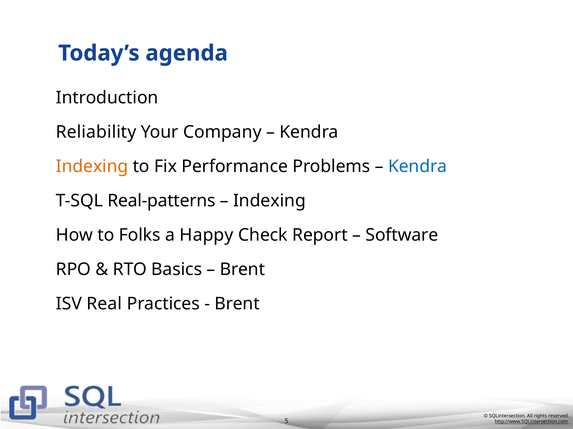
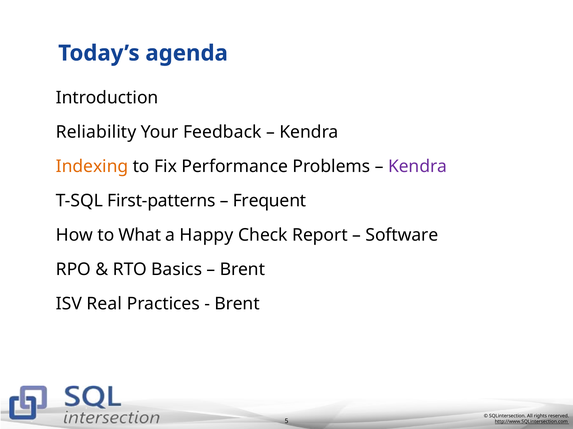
Company: Company -> Feedback (222, 132)
Kendra colour: blue -> purple (418, 167)
Real-patterns: Real-patterns -> First-patterns (161, 201)
Indexing: Indexing -> Frequent (270, 201)
Folks: Folks -> What (140, 235)
